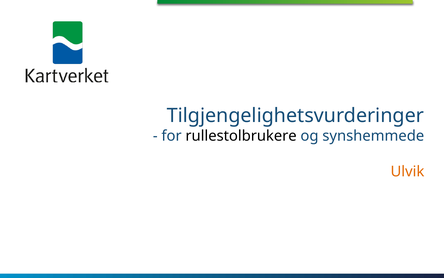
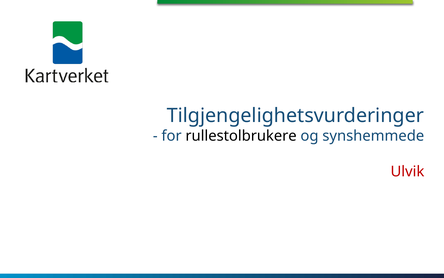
Ulvik colour: orange -> red (407, 171)
